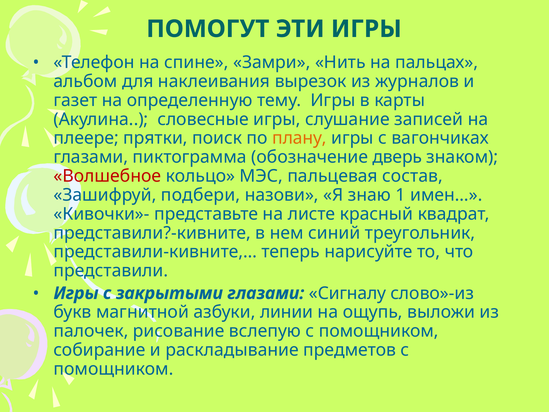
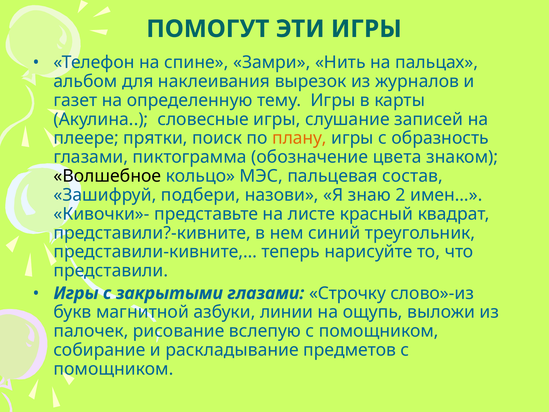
вагончиках: вагончиках -> образность (440, 138)
дверь: дверь -> цвета (397, 157)
Волшебное colour: red -> black (107, 176)
1: 1 -> 2 (401, 195)
Сигналу: Сигналу -> Строчку (348, 293)
